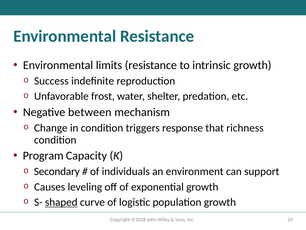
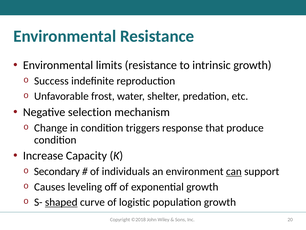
between: between -> selection (90, 112)
richness: richness -> produce (245, 128)
Program: Program -> Increase (43, 155)
can underline: none -> present (234, 171)
